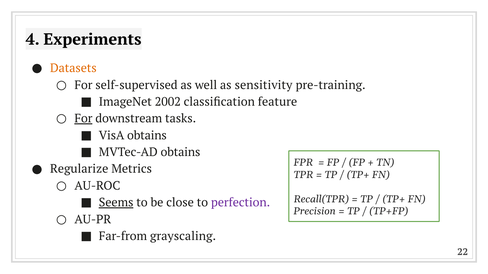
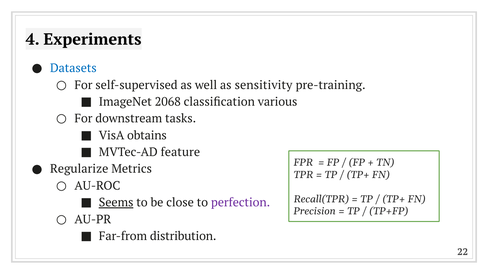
Datasets colour: orange -> blue (73, 68)
2002: 2002 -> 2068 (168, 102)
feature: feature -> various (278, 102)
For underline: present -> none (83, 119)
MVTec-AD obtains: obtains -> feature (180, 152)
grayscaling: grayscaling -> distribution (183, 237)
